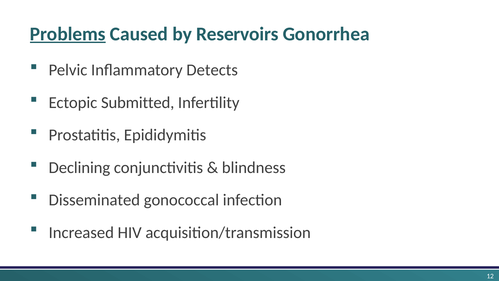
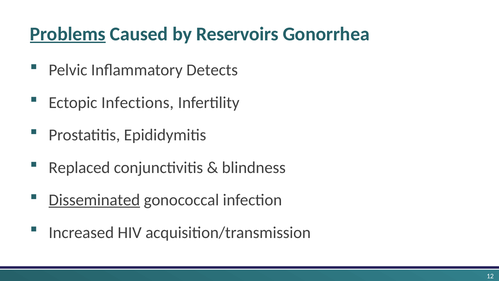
Submitted: Submitted -> Infections (138, 103)
Declining: Declining -> Replaced (79, 167)
Disseminated underline: none -> present (94, 200)
